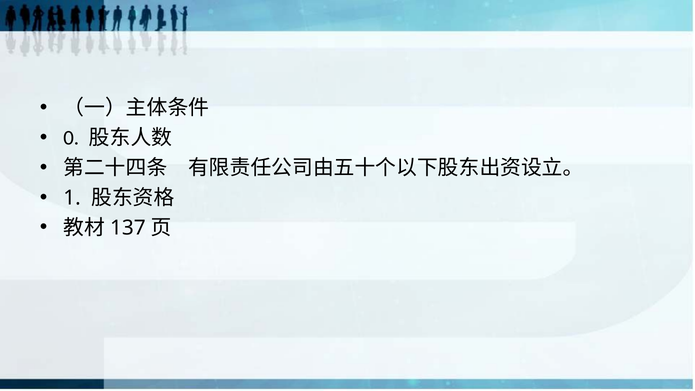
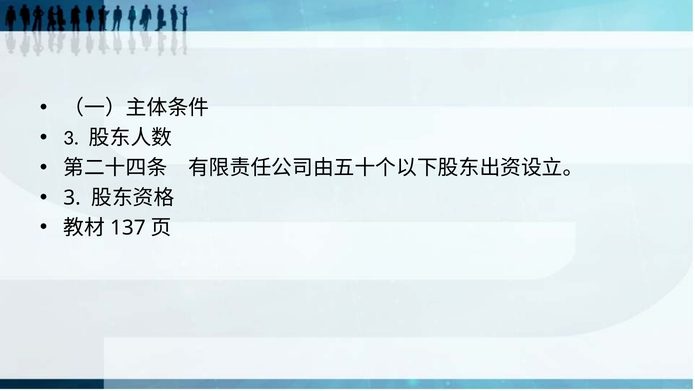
0: 0 -> 3 (71, 138)
1: 1 -> 3 (72, 198)
